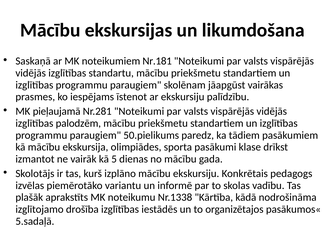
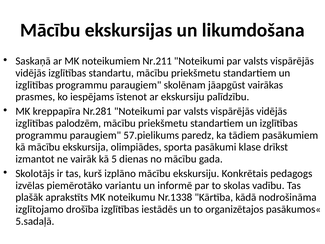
Nr.181: Nr.181 -> Nr.211 (157, 61)
pieļaujamā: pieļaujamā -> kreppapīra (57, 111)
50.pielikums: 50.pielikums -> 57.pielikums (151, 135)
